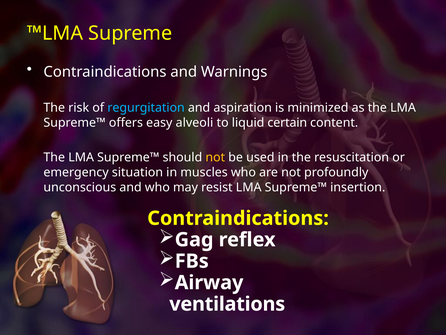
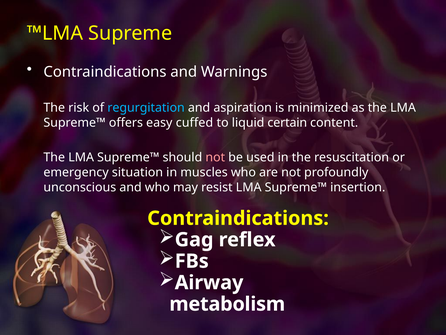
alveoli: alveoli -> cuffed (194, 123)
not colour: yellow -> pink (215, 157)
ventilations: ventilations -> metabolism (227, 304)
